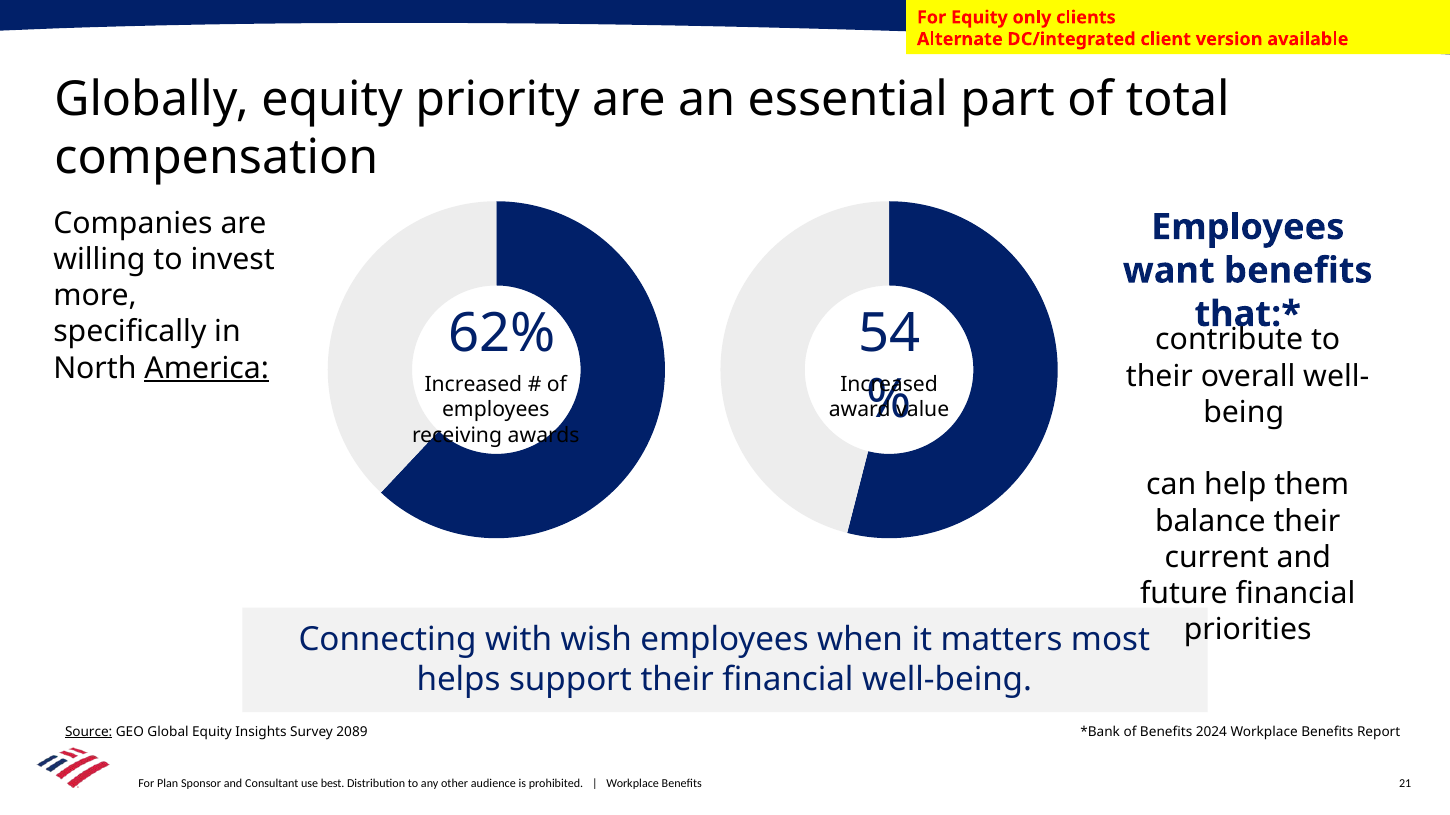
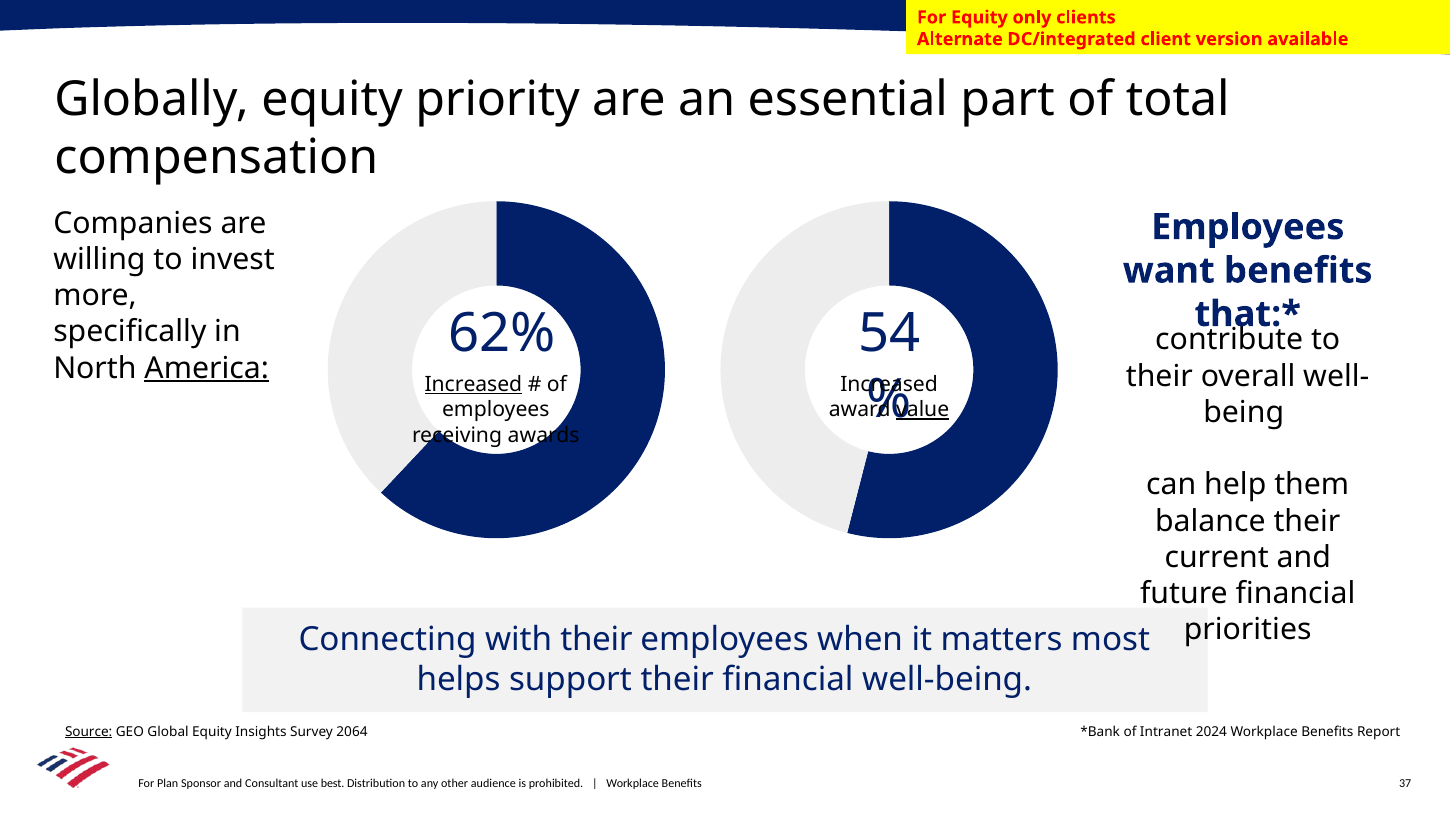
Increased underline: none -> present (473, 385)
value underline: none -> present (923, 410)
with wish: wish -> their (596, 640)
2089: 2089 -> 2064 (352, 732)
of Benefits: Benefits -> Intranet (1166, 733)
21: 21 -> 37 (1405, 784)
